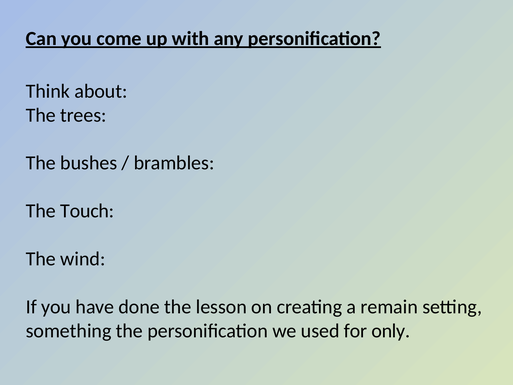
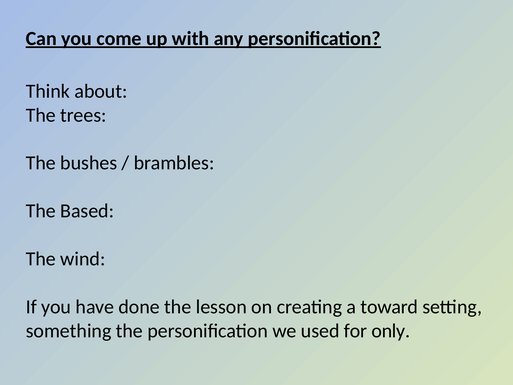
Touch: Touch -> Based (87, 211)
remain: remain -> toward (389, 307)
